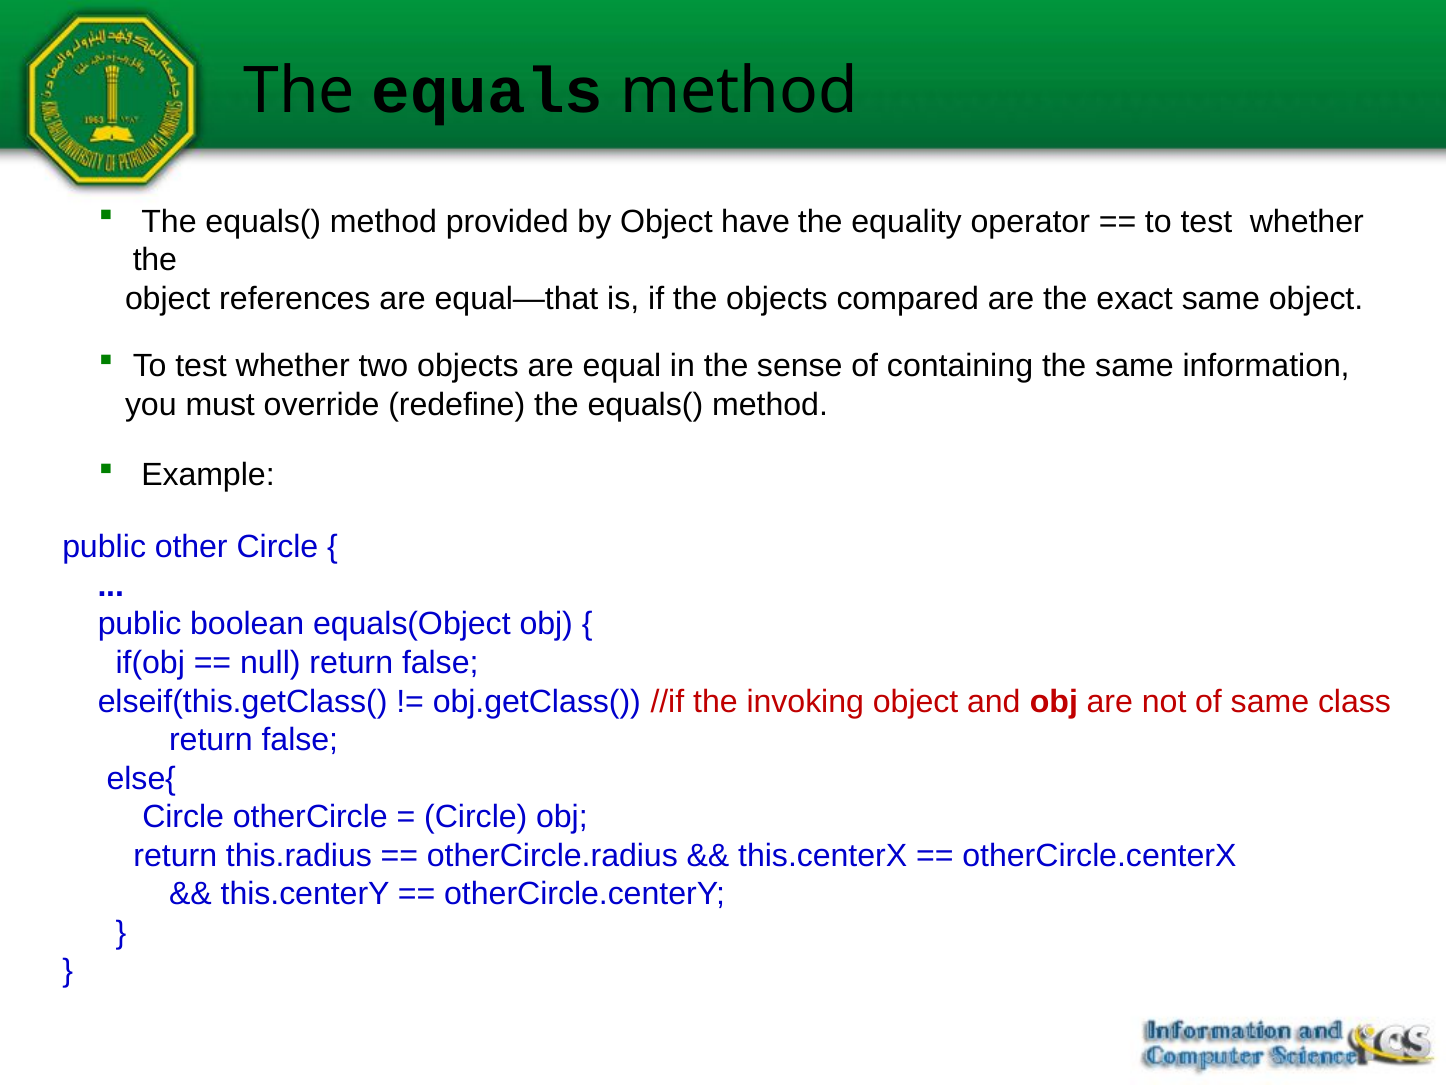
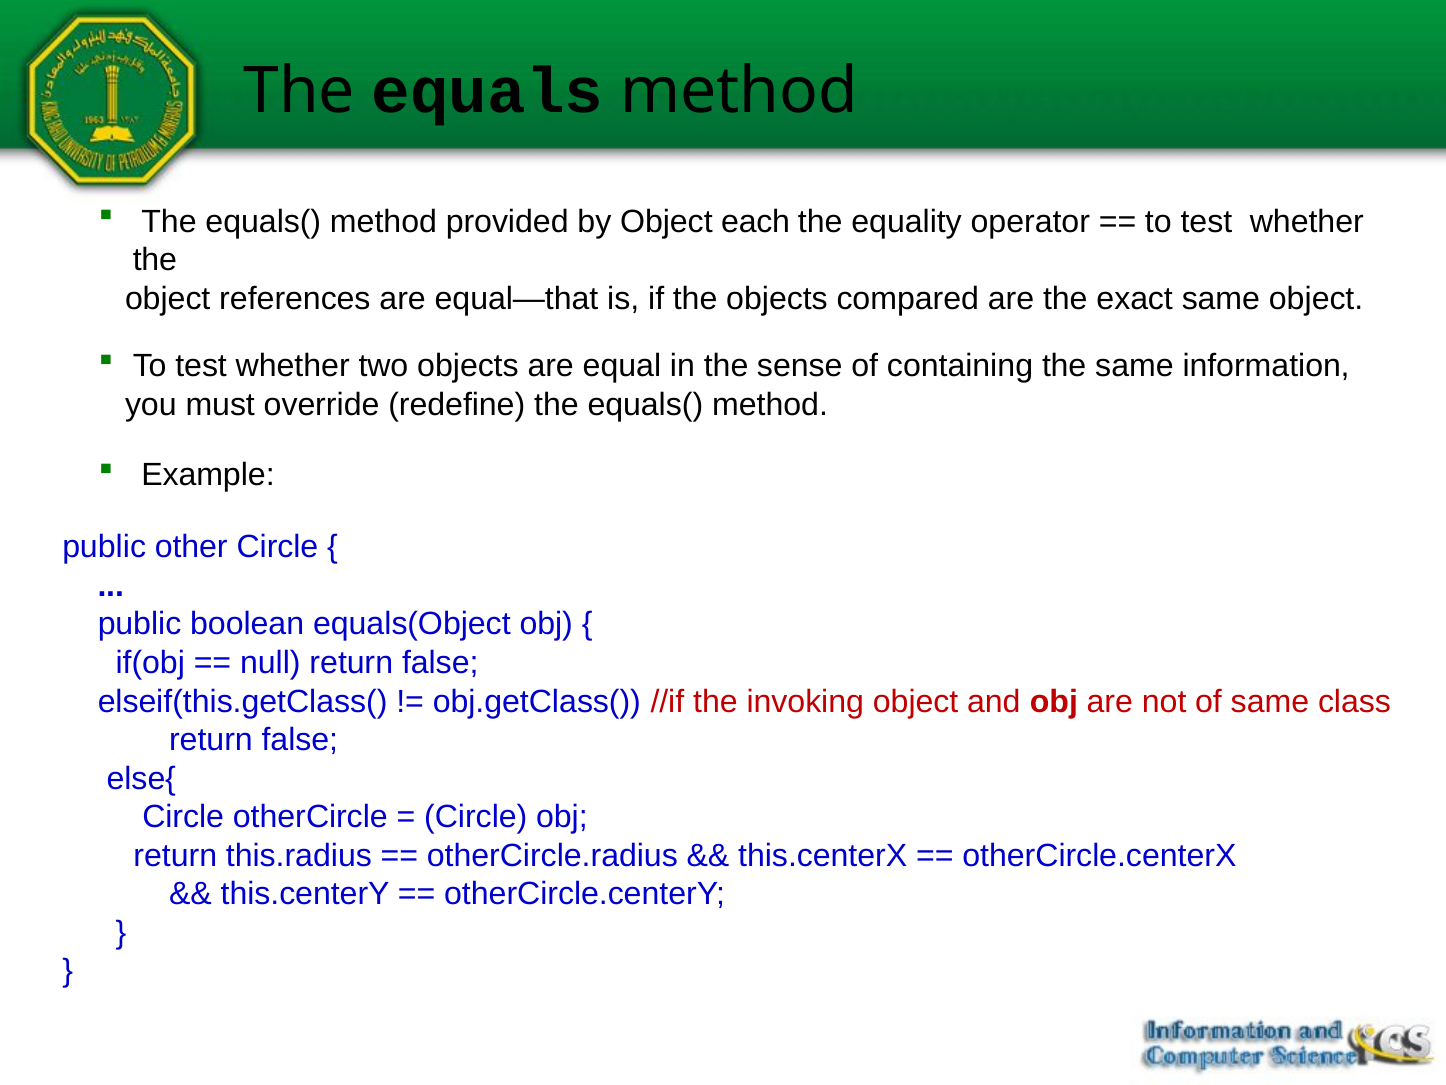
have: have -> each (756, 221)
